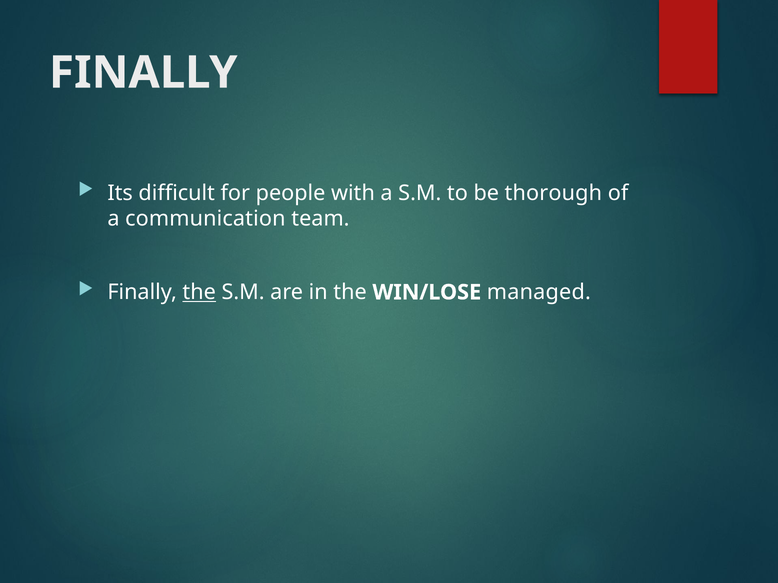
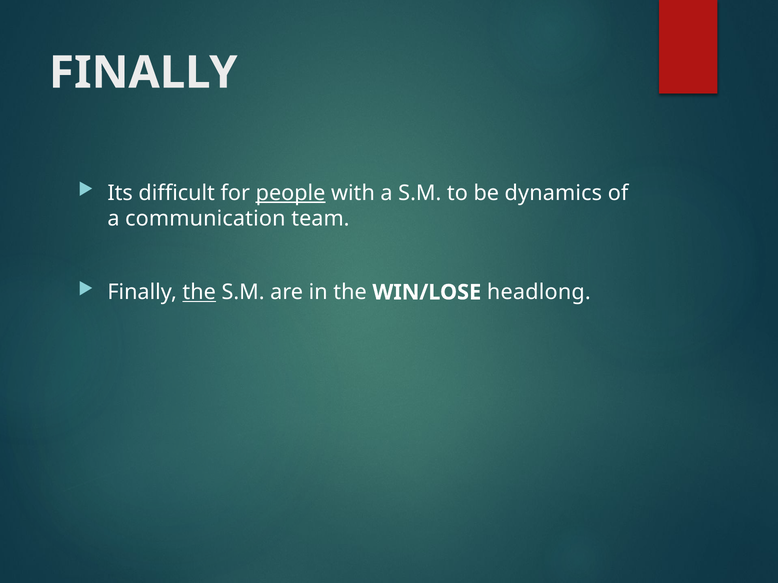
people underline: none -> present (291, 193)
thorough: thorough -> dynamics (553, 193)
managed: managed -> headlong (539, 293)
